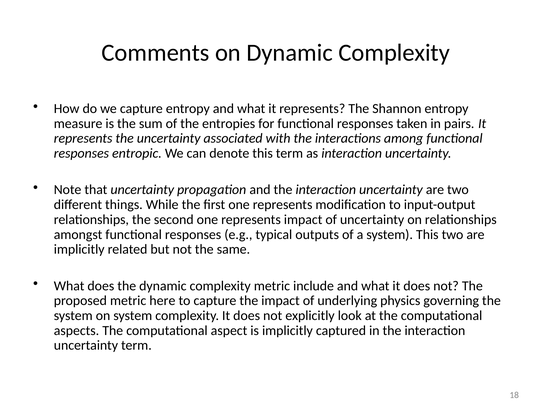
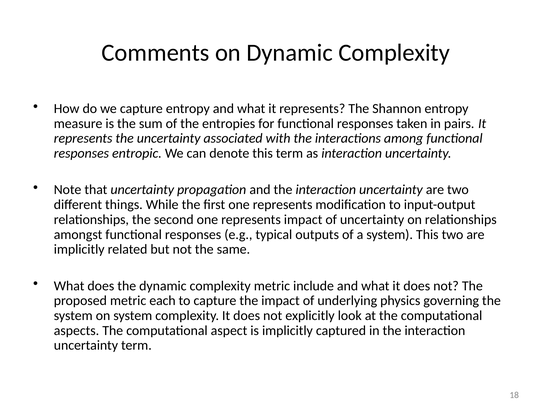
here: here -> each (162, 301)
